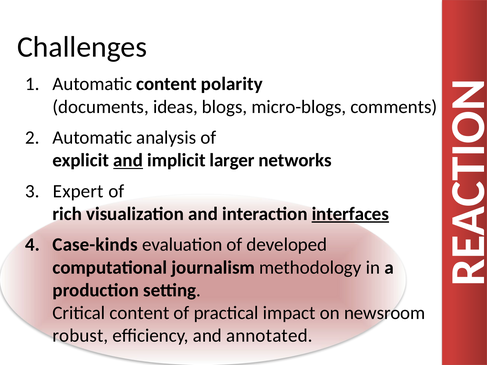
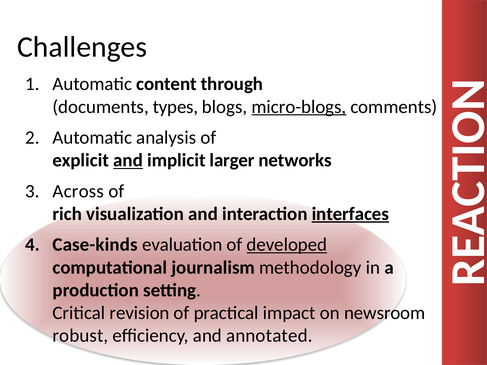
polarity: polarity -> through (232, 84)
ideas: ideas -> types (176, 107)
micro-blogs underline: none -> present (299, 107)
Expert: Expert -> Across (78, 191)
developed underline: none -> present (287, 245)
Critical content: content -> revision (140, 313)
